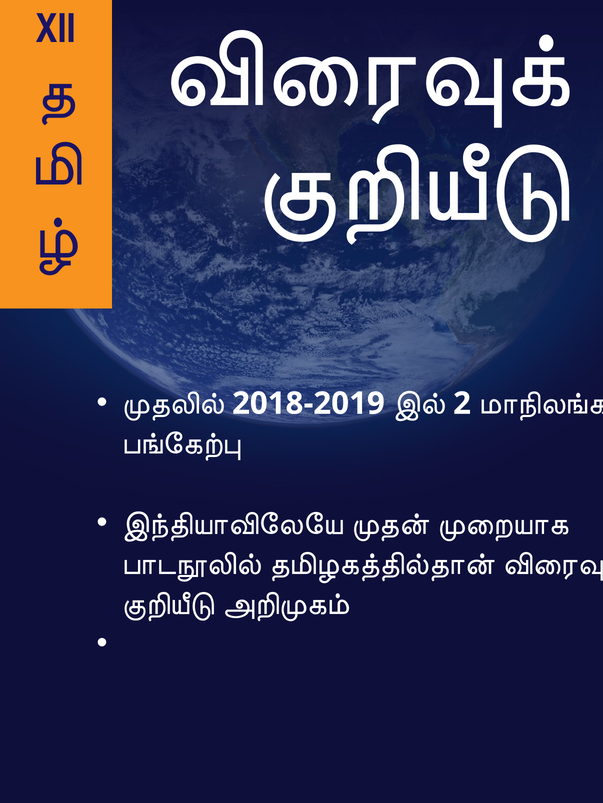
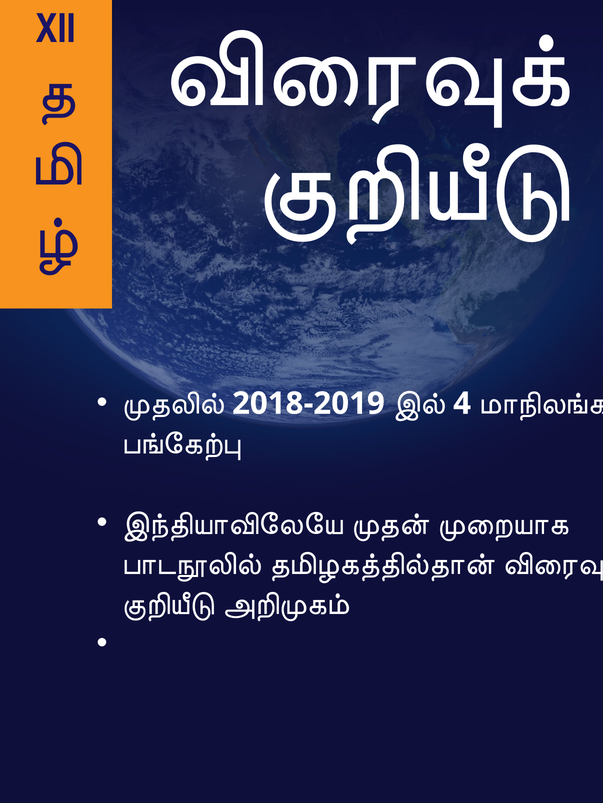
2: 2 -> 4 (462, 404)
